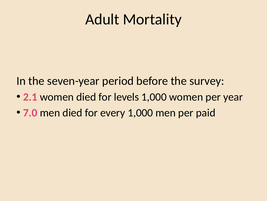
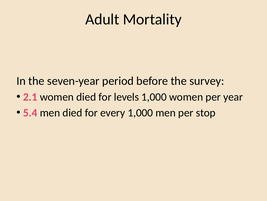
7.0: 7.0 -> 5.4 (30, 112)
paid: paid -> stop (206, 112)
